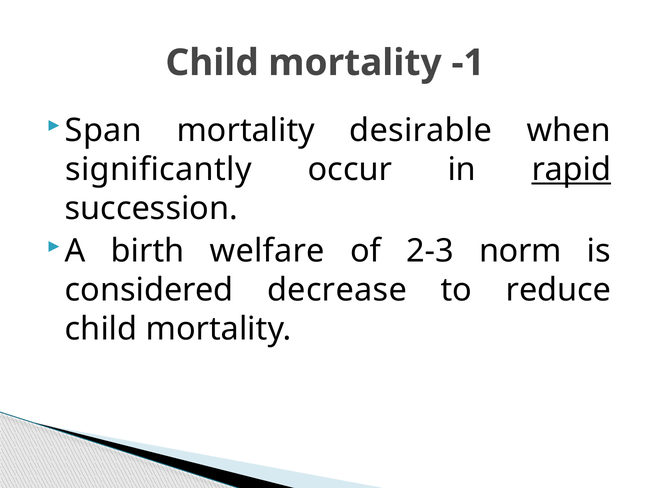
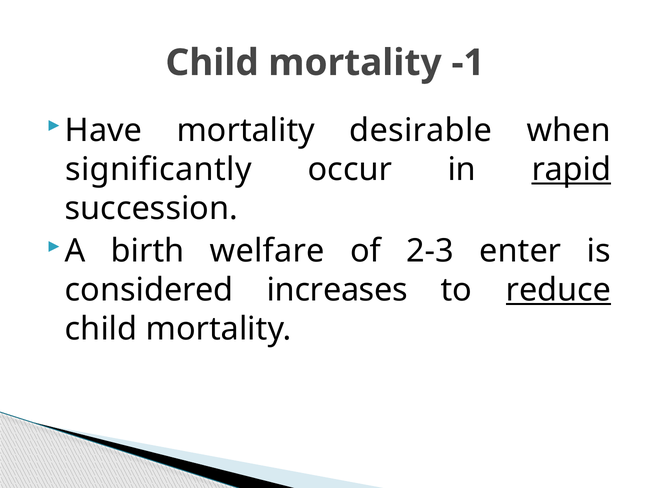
Span: Span -> Have (104, 130)
norm: norm -> enter (520, 251)
decrease: decrease -> increases (337, 290)
reduce underline: none -> present (558, 290)
